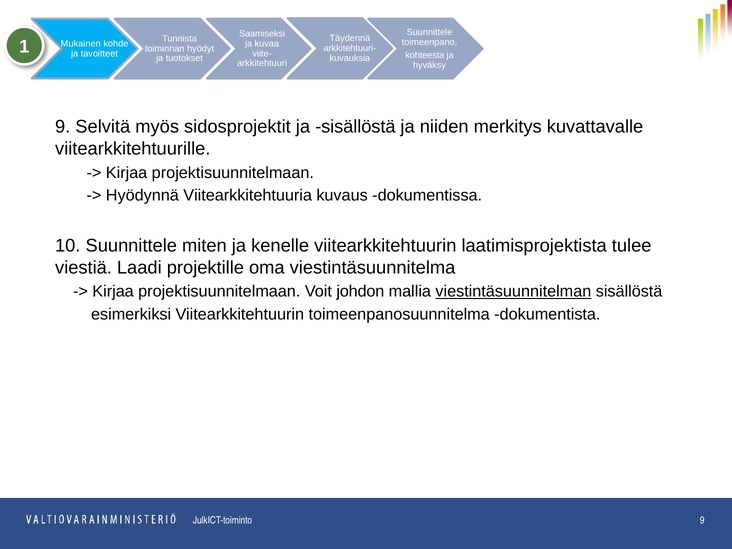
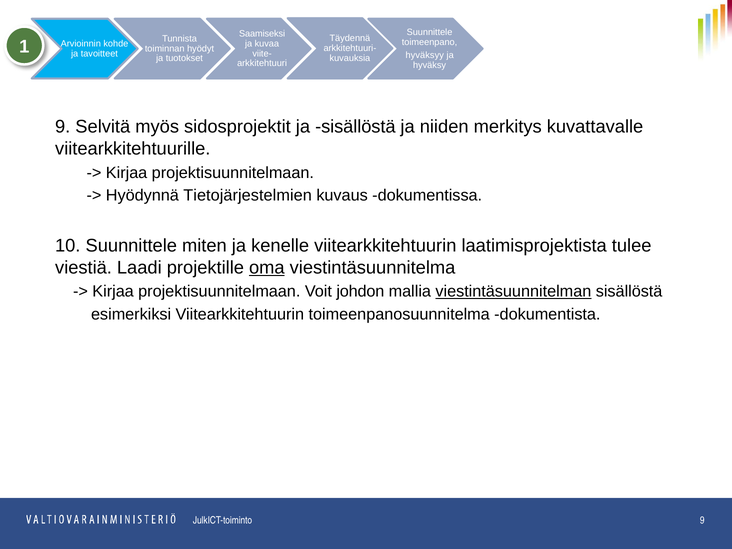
Mukainen: Mukainen -> Arvioinnin (81, 44)
kohteesta: kohteesta -> hyväksyy (425, 55)
Viitearkkitehtuuria: Viitearkkitehtuuria -> Tietojärjestelmien (248, 196)
oma underline: none -> present (267, 268)
